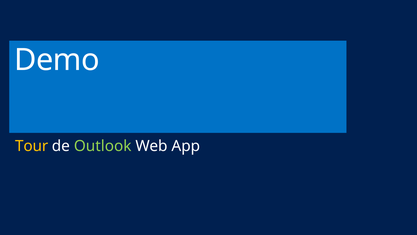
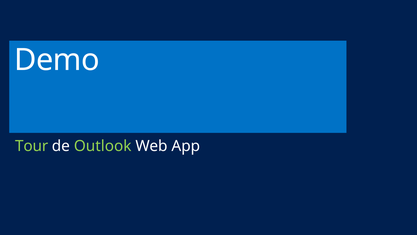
Tour colour: yellow -> light green (32, 146)
